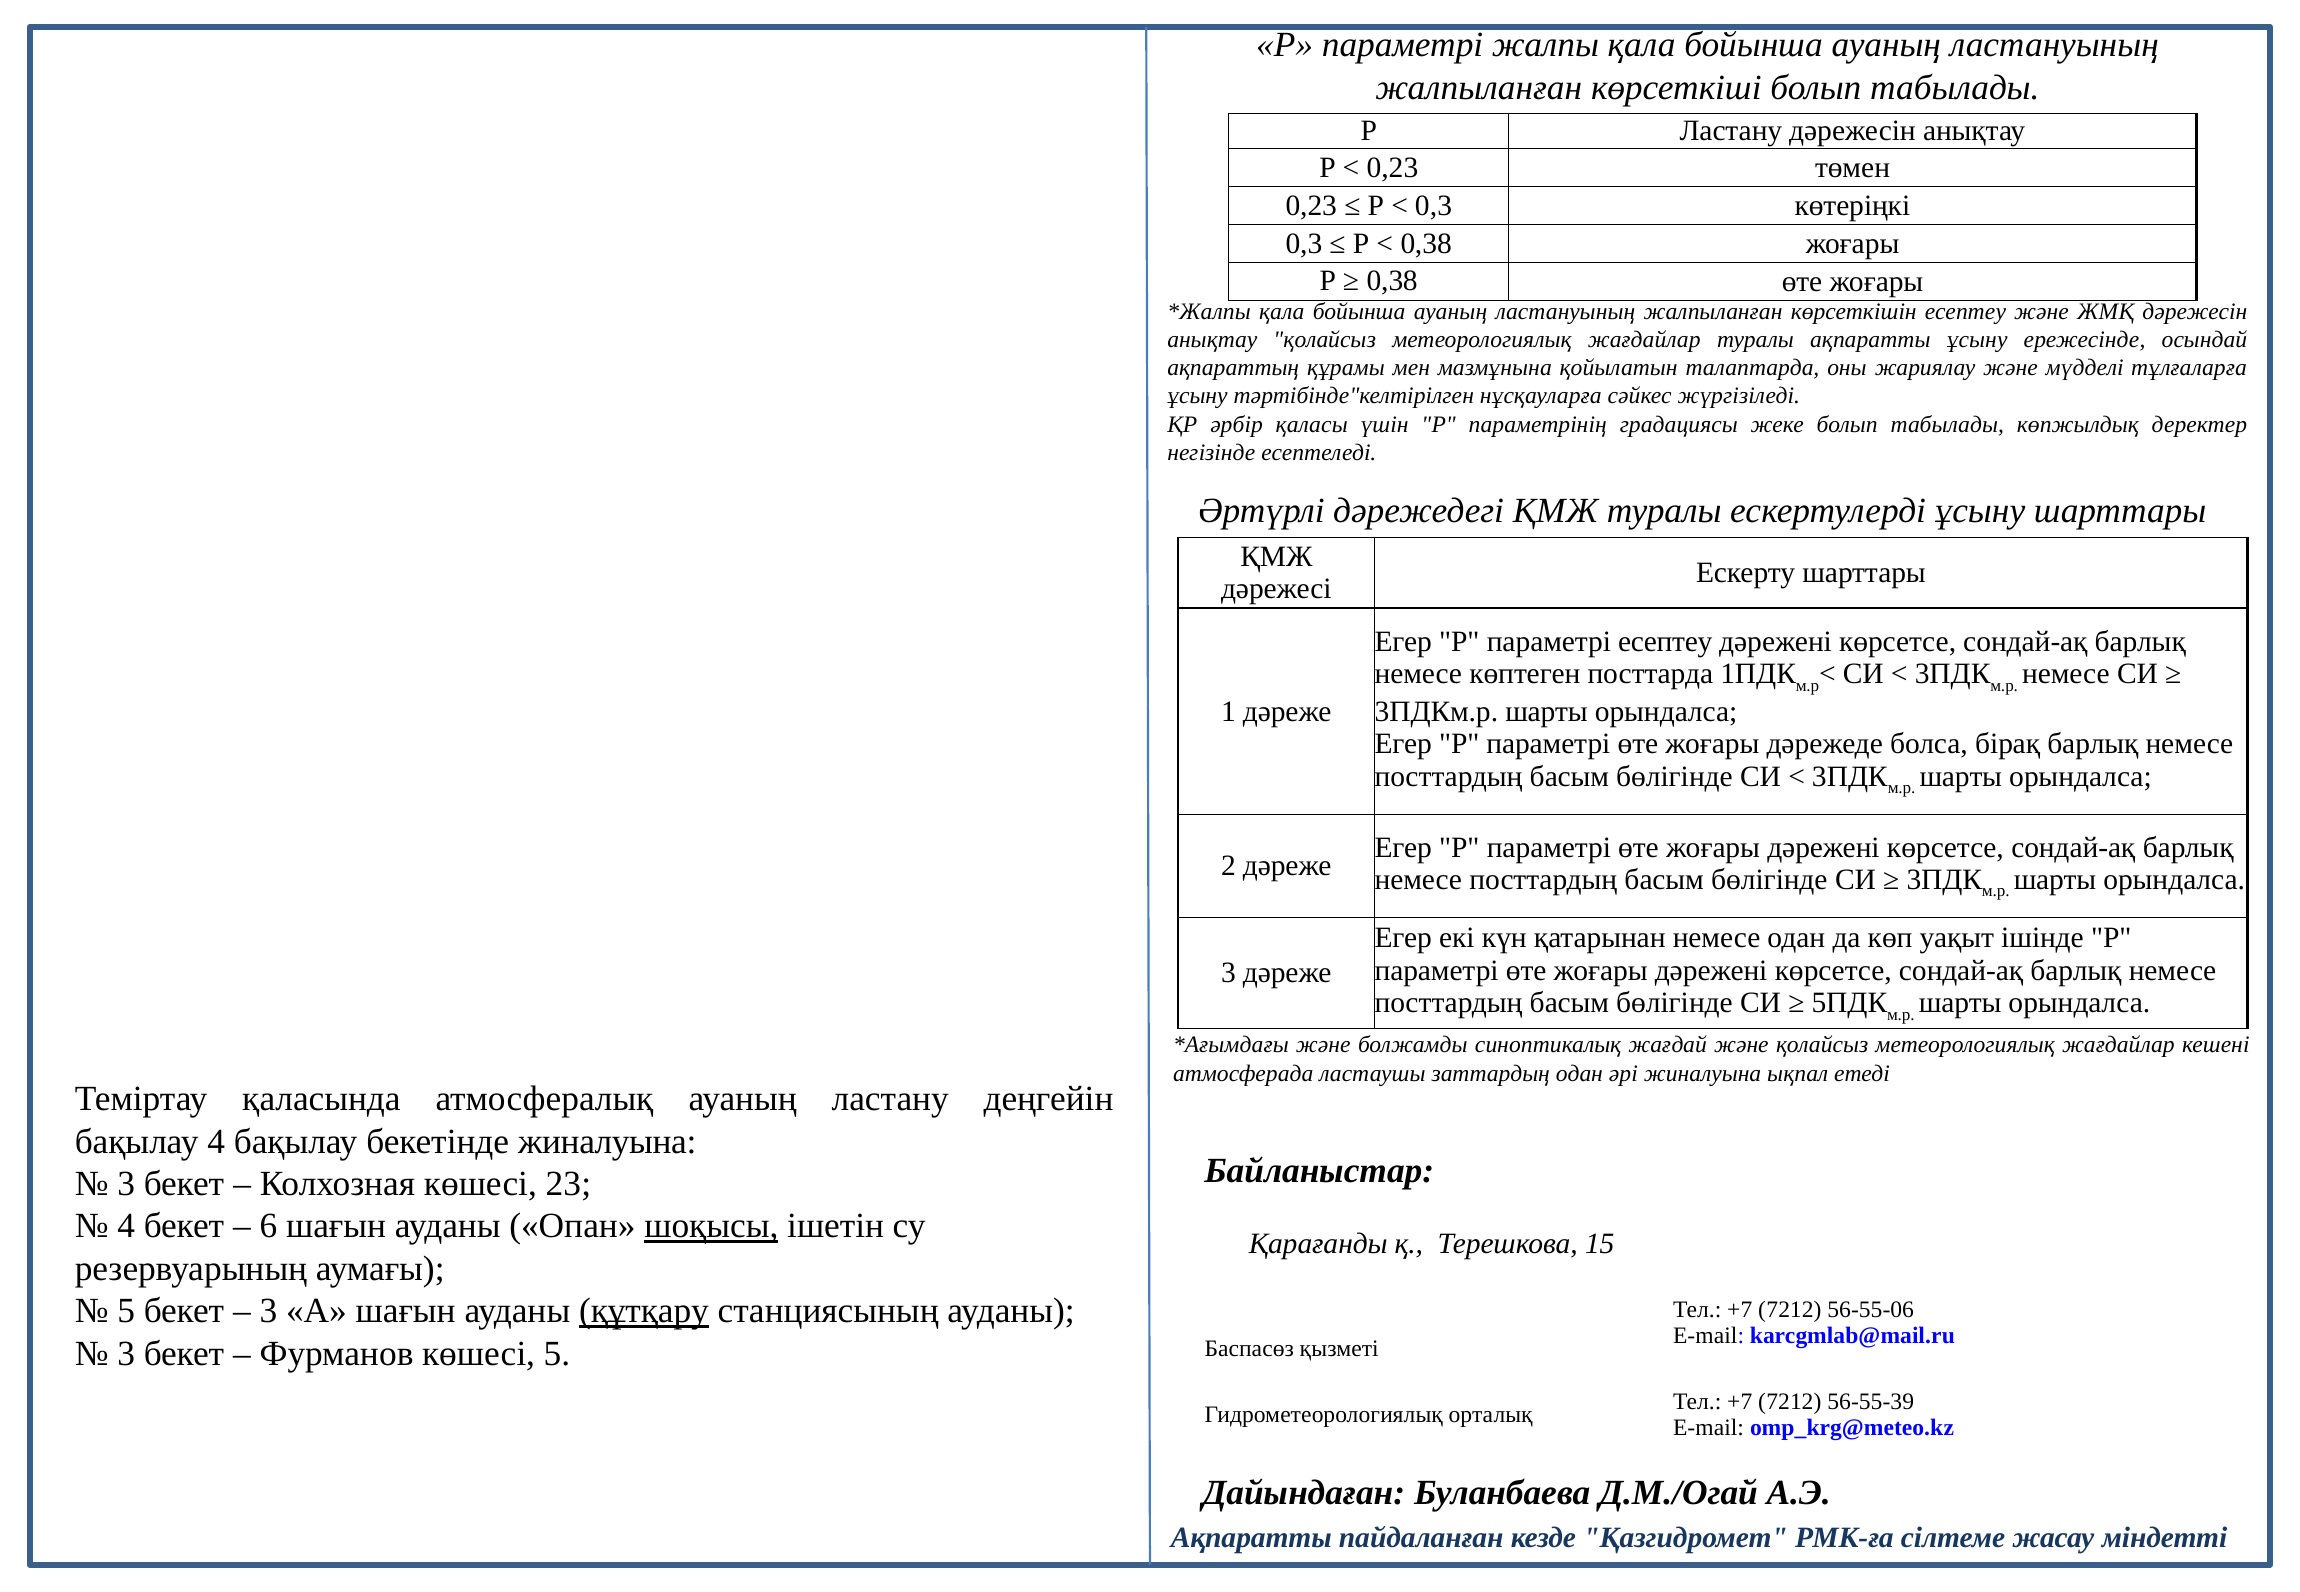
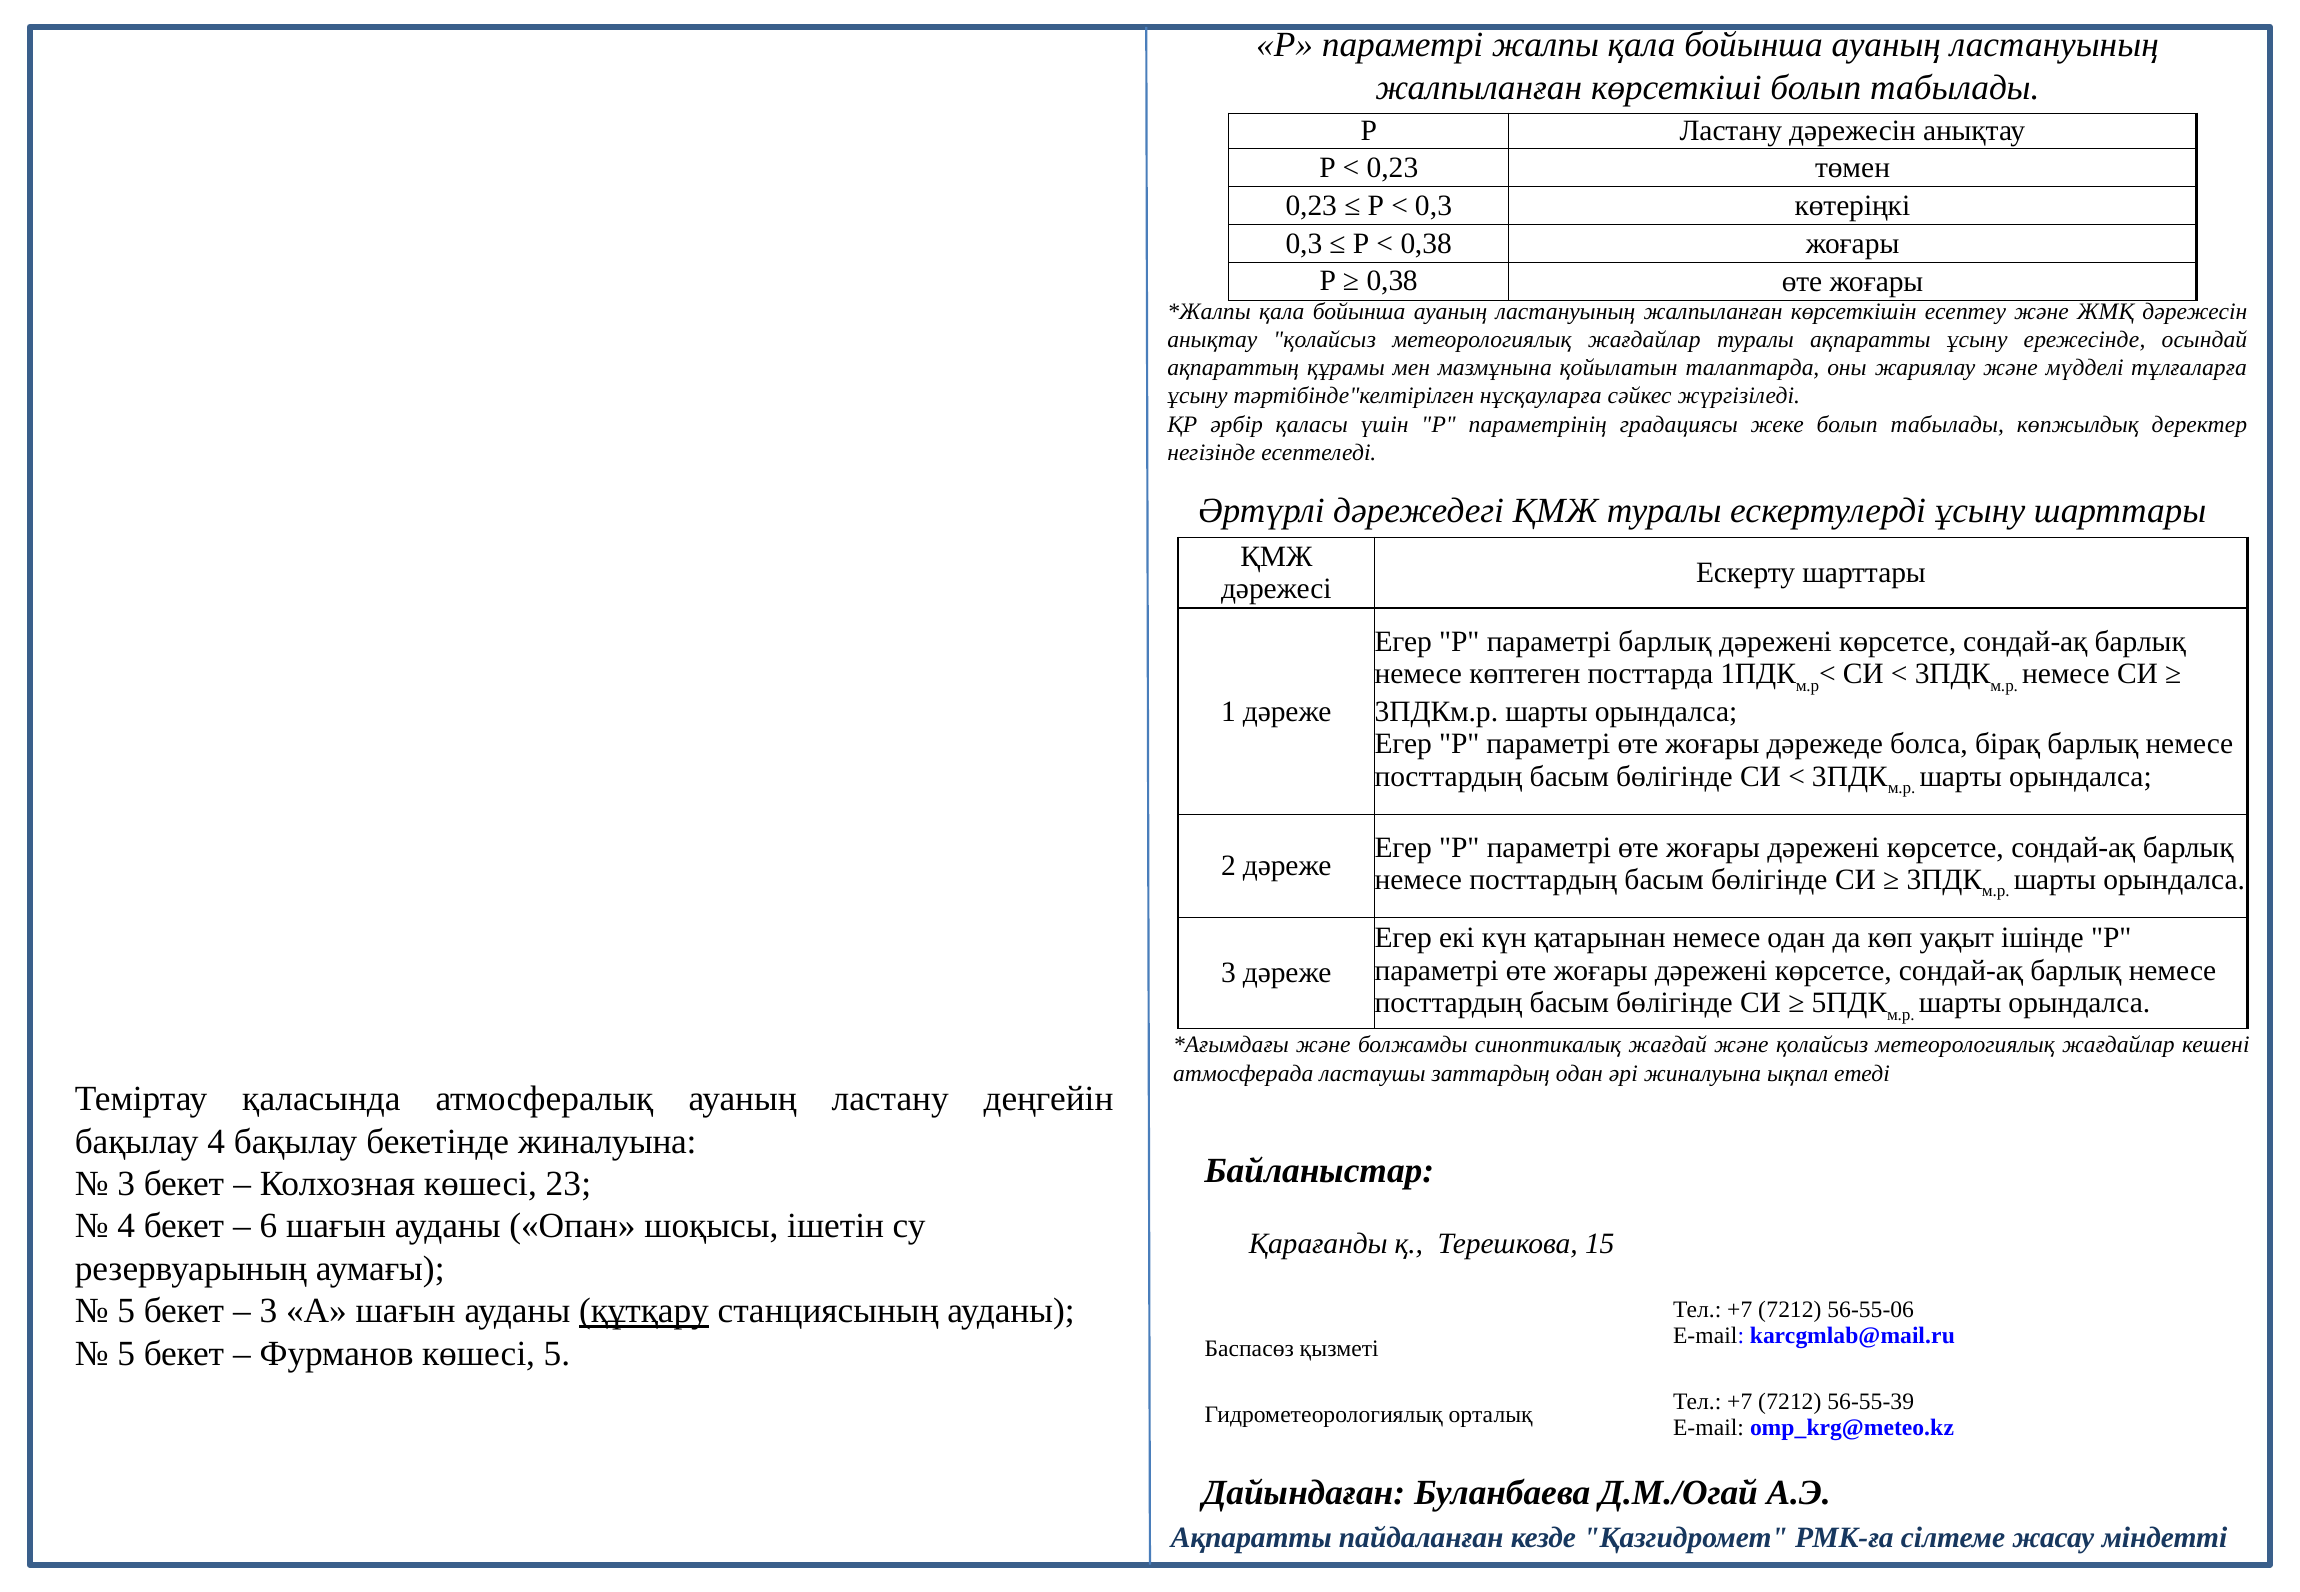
параметрі есептеу: есептеу -> барлық (1665, 642)
шоқысы underline: present -> none (711, 1227)
3: 3 -> 5 (126, 1354)
